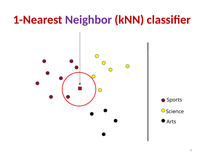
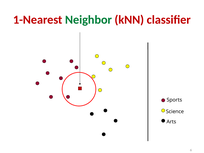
Neighbor colour: purple -> green (88, 20)
